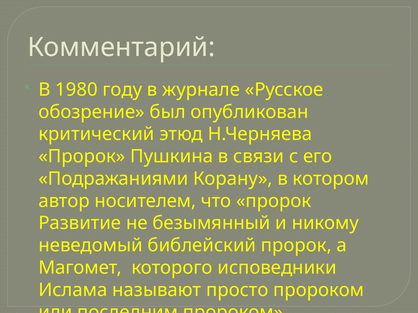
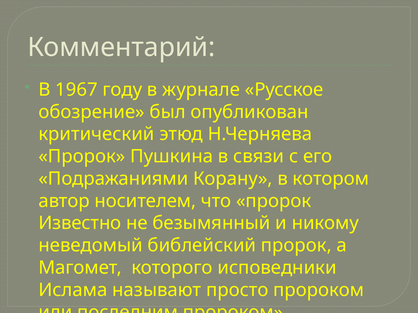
1980: 1980 -> 1967 (76, 90)
Развитие: Развитие -> Известно (80, 224)
